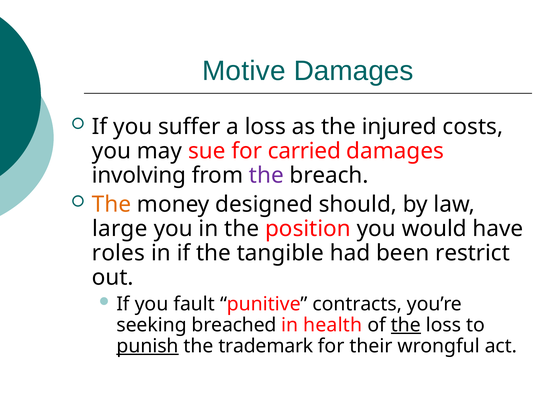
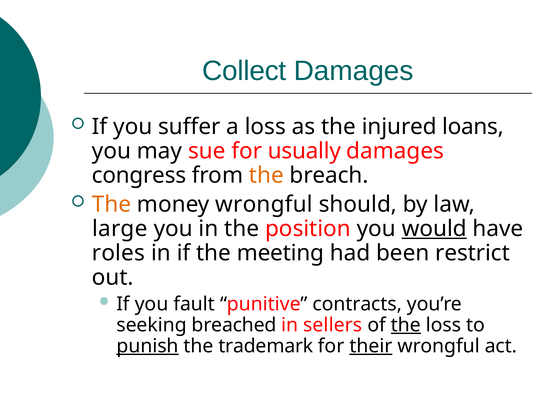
Motive: Motive -> Collect (244, 71)
costs: costs -> loans (473, 127)
carried: carried -> usually (304, 151)
involving: involving -> congress (139, 175)
the colour: purple -> orange (266, 175)
money designed: designed -> wrongful (264, 204)
would underline: none -> present (434, 229)
tangible: tangible -> meeting (280, 253)
health: health -> sellers (333, 325)
their underline: none -> present (371, 346)
